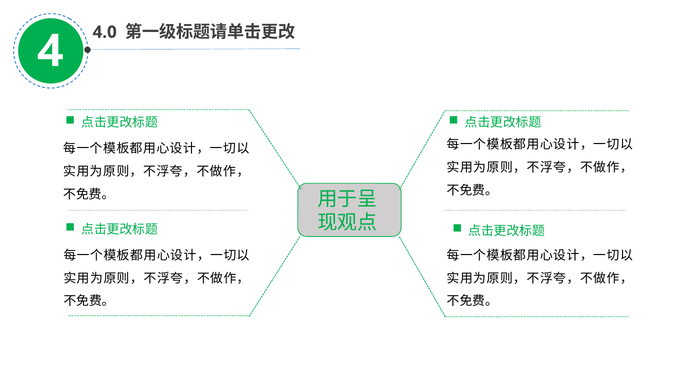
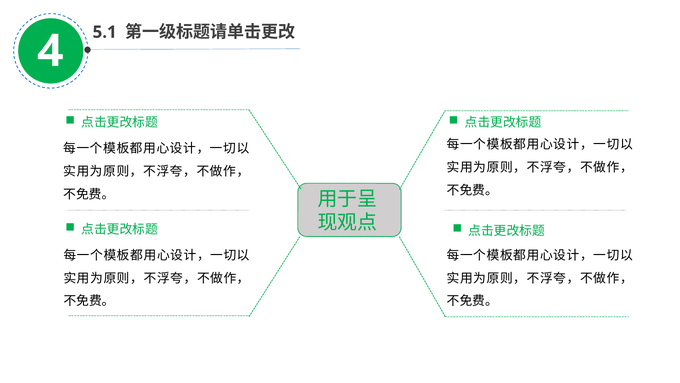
4.0: 4.0 -> 5.1 (105, 32)
